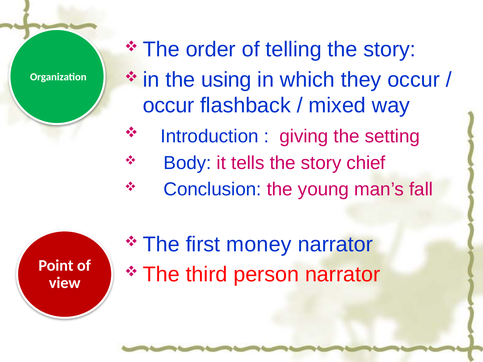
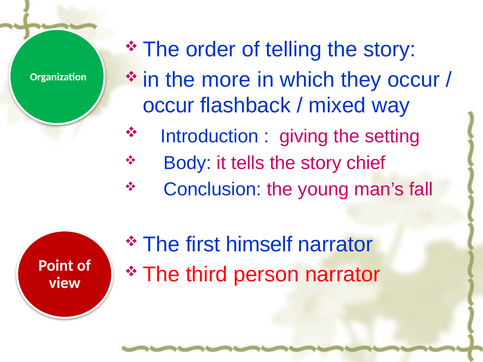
using: using -> more (226, 80)
money: money -> himself (259, 244)
